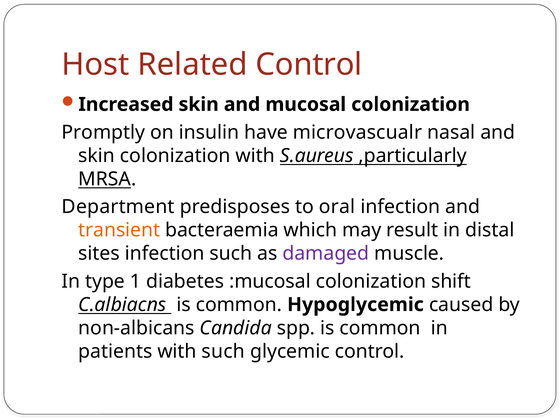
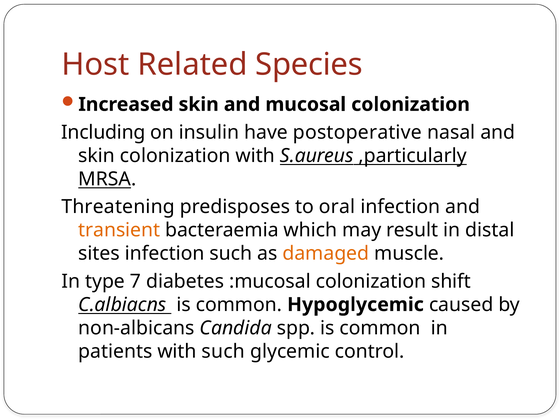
Related Control: Control -> Species (309, 65)
Promptly: Promptly -> Including (103, 132)
microvascualr: microvascualr -> postoperative (357, 132)
Department: Department -> Threatening (118, 207)
damaged colour: purple -> orange (326, 253)
1: 1 -> 7 (136, 281)
